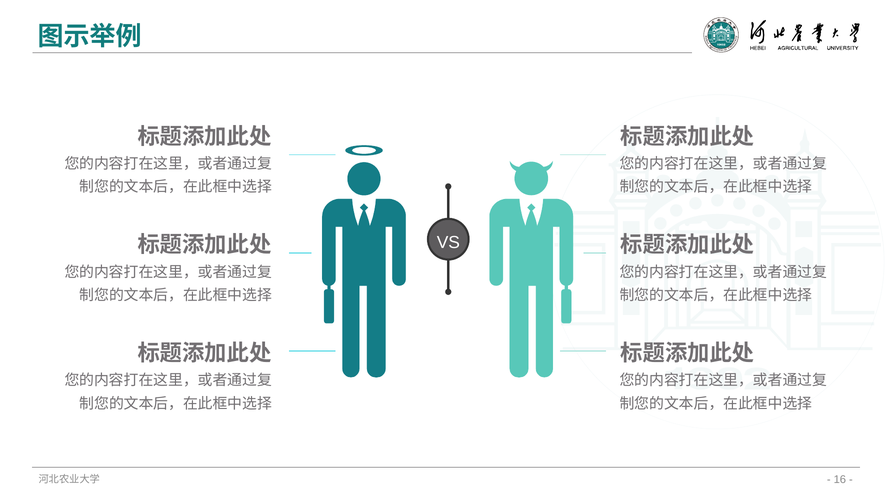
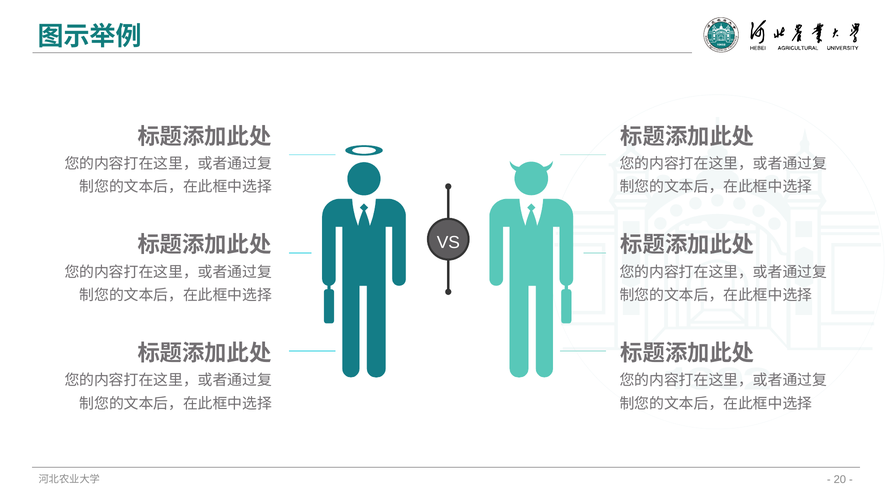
16: 16 -> 20 (840, 479)
